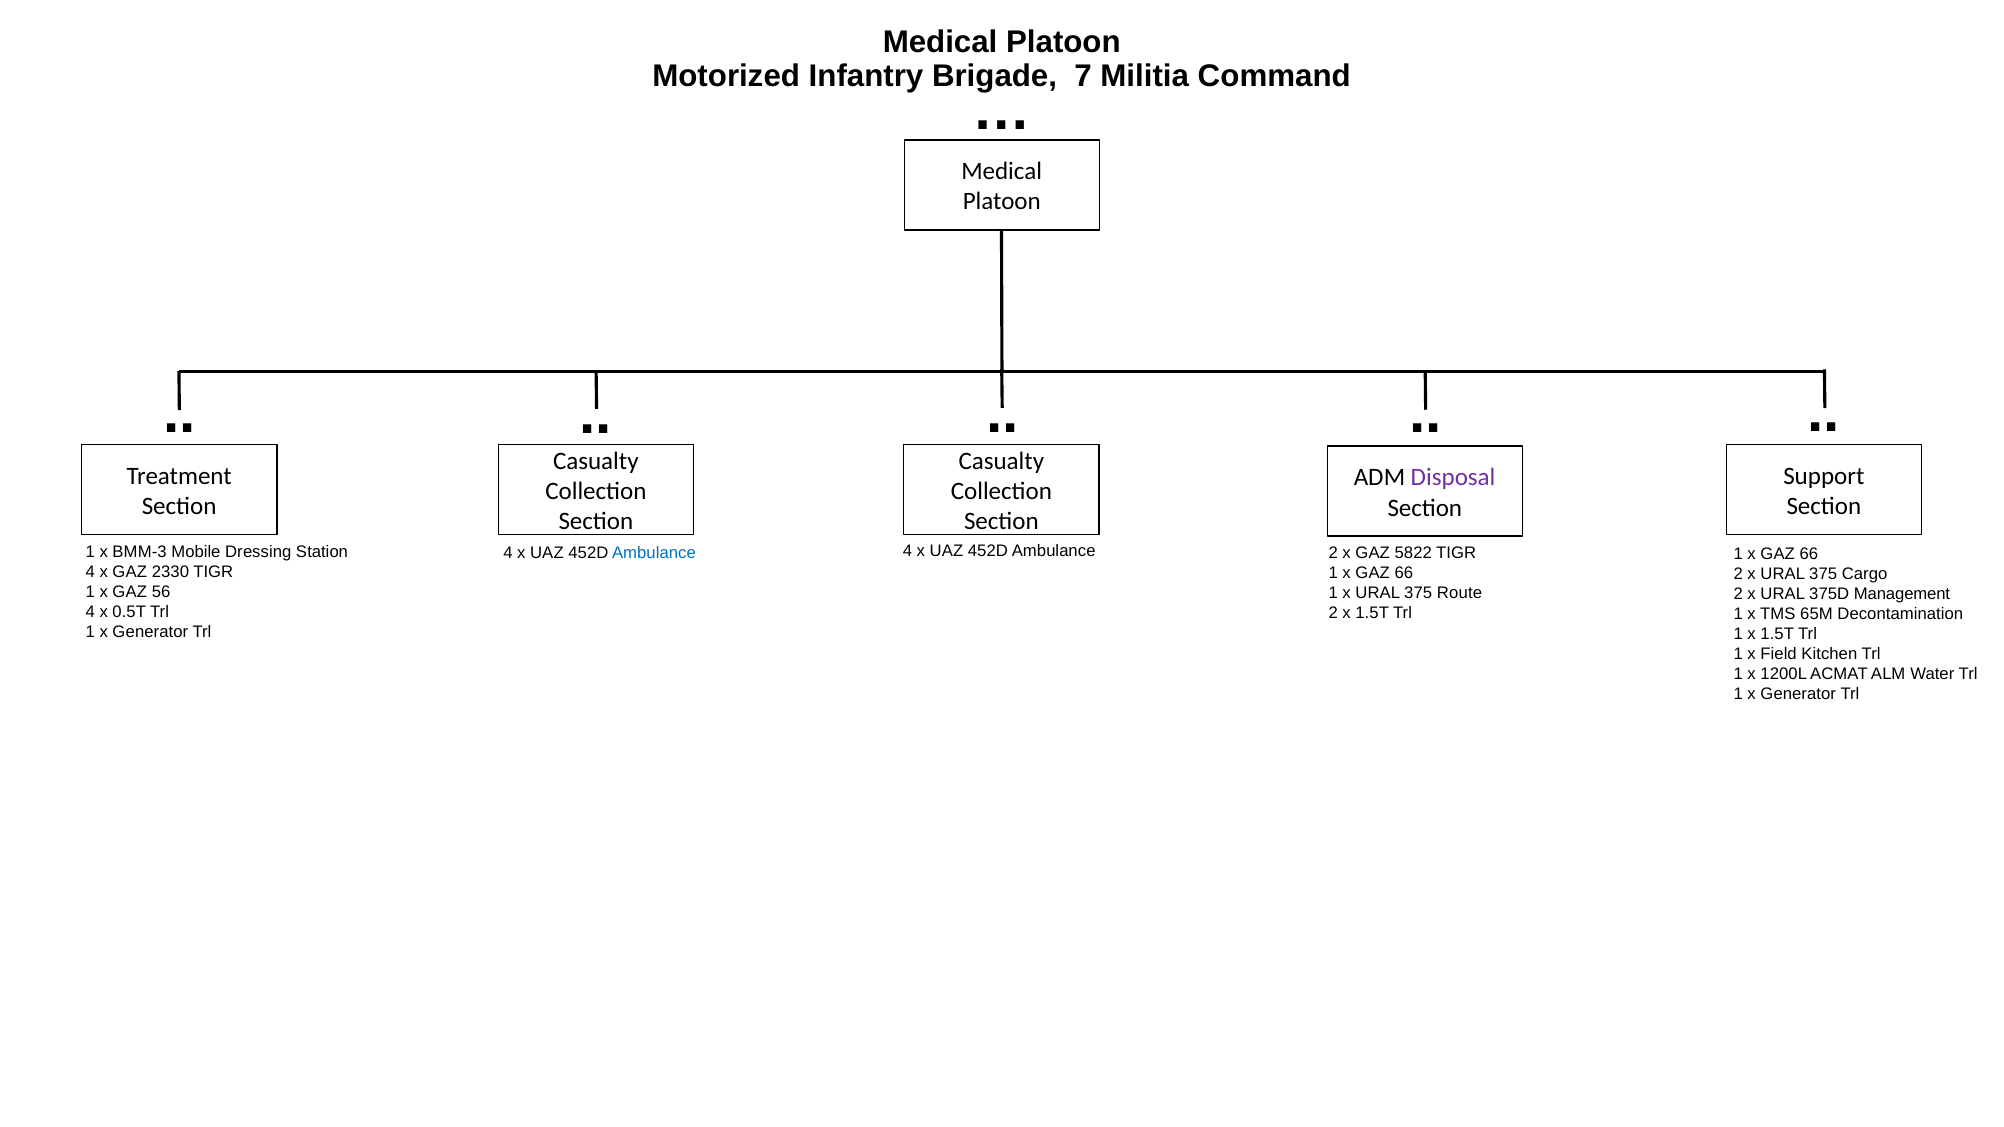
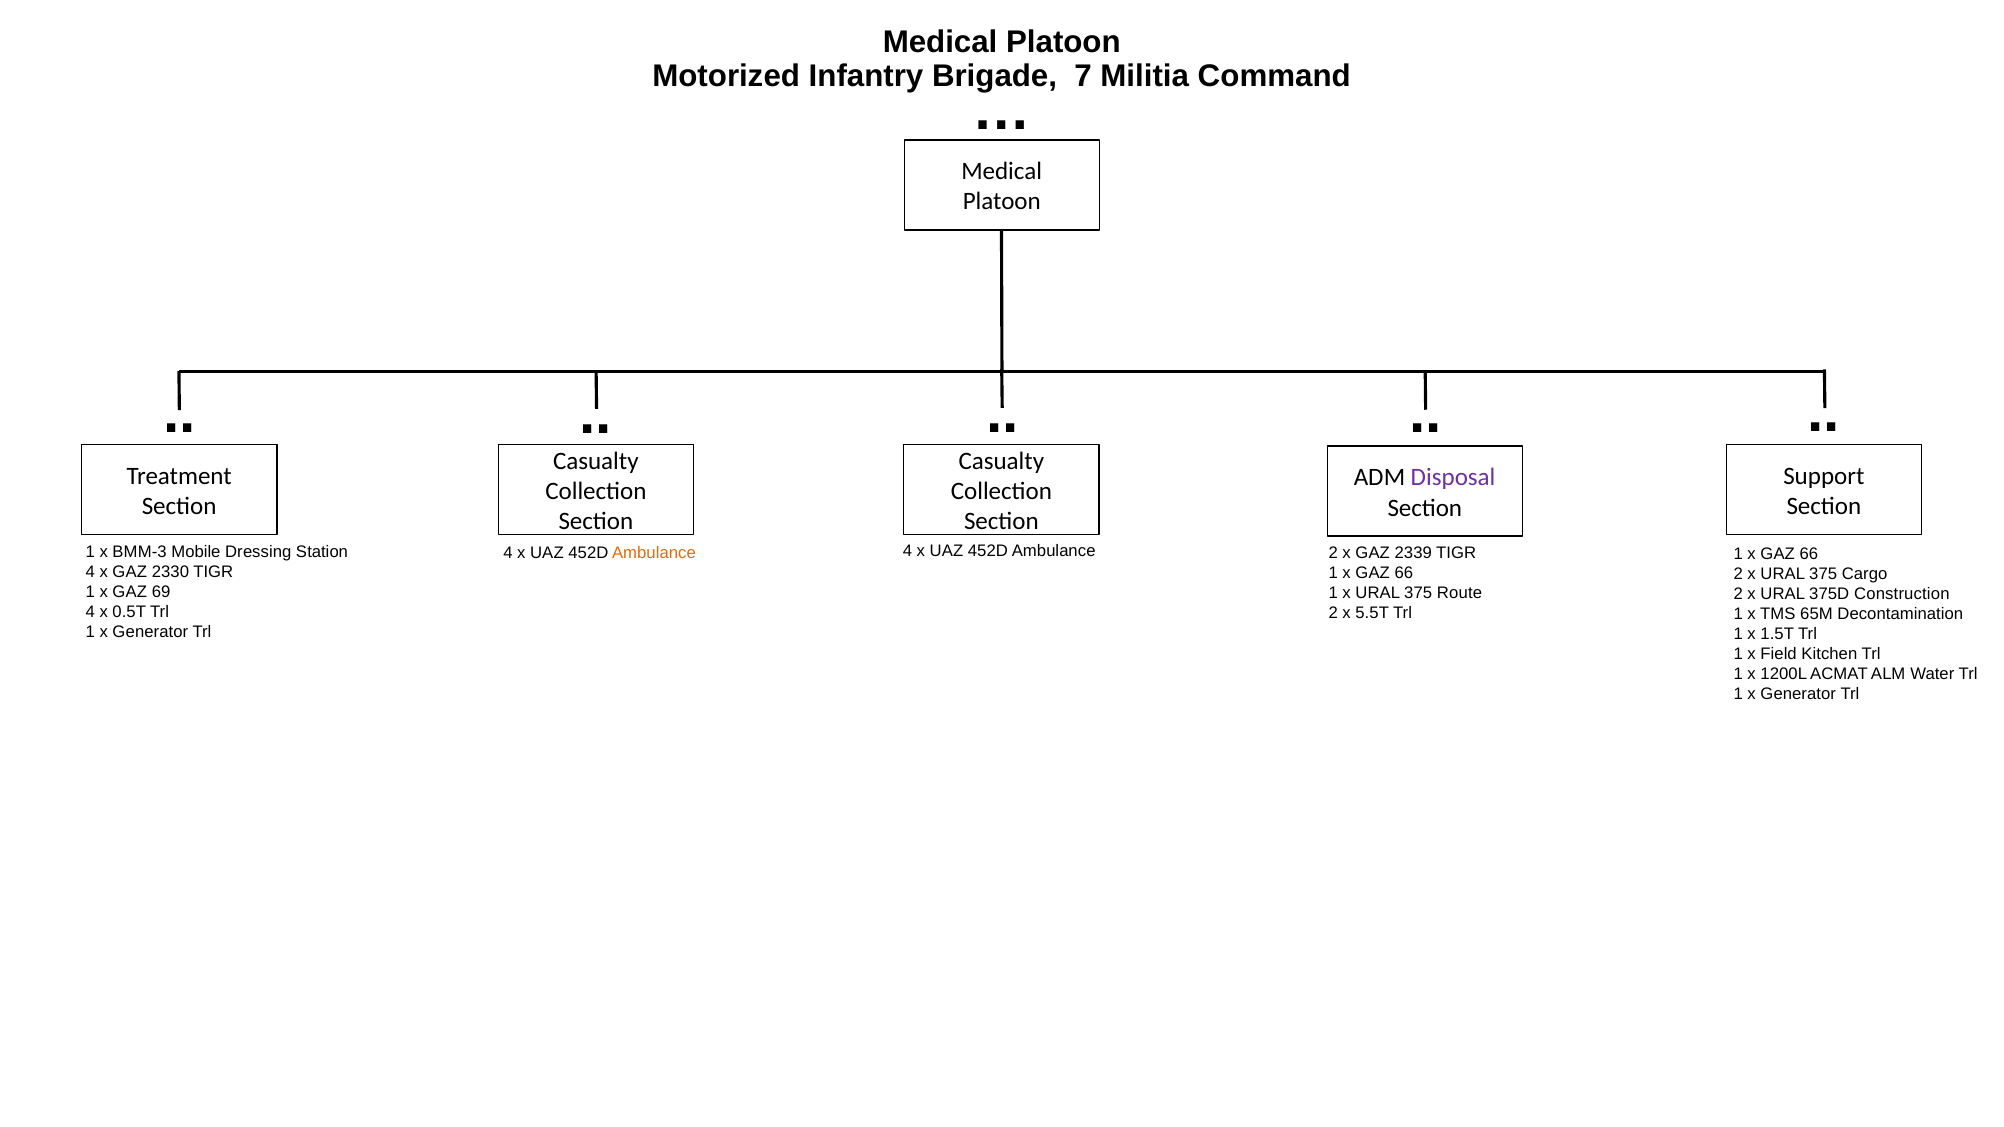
5822: 5822 -> 2339 (1413, 553)
Ambulance colour: blue -> orange (654, 553)
56: 56 -> 69 (161, 592)
Management: Management -> Construction (1902, 594)
2 x 1.5T: 1.5T -> 5.5T (1372, 613)
